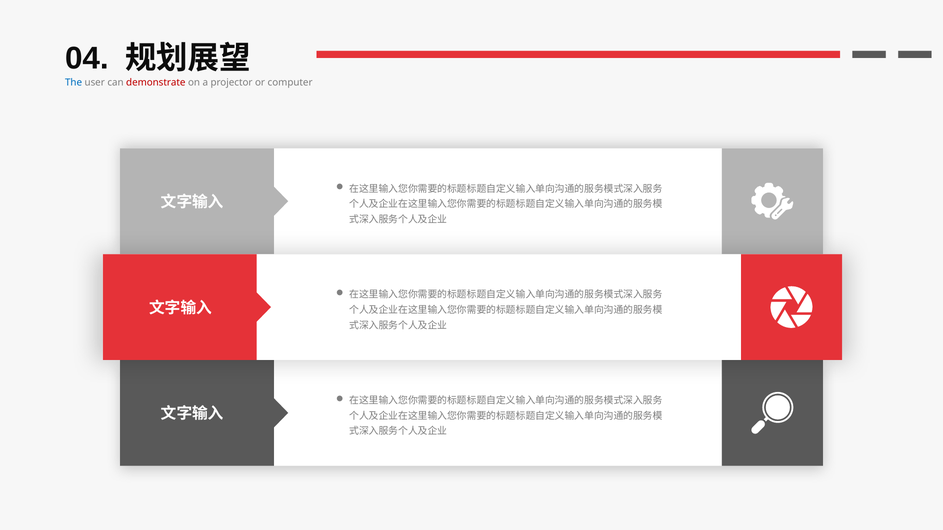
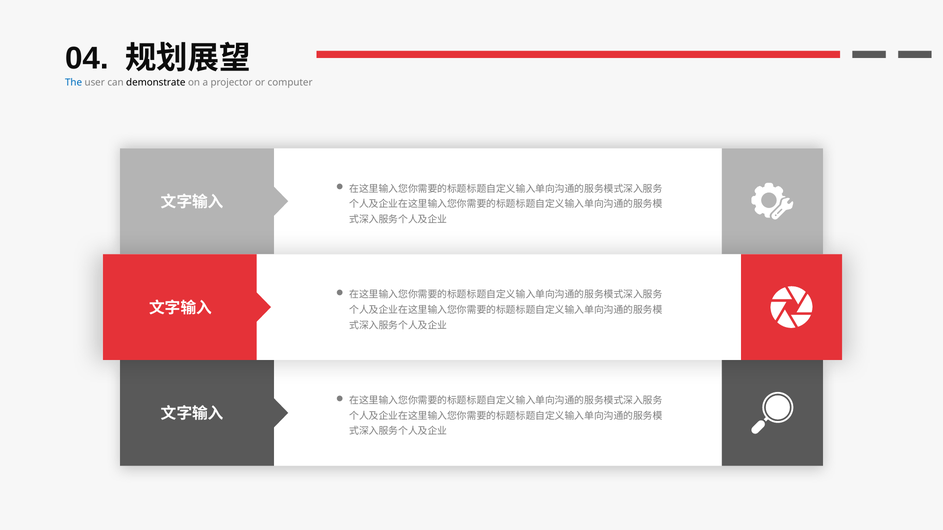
demonstrate colour: red -> black (156, 83)
